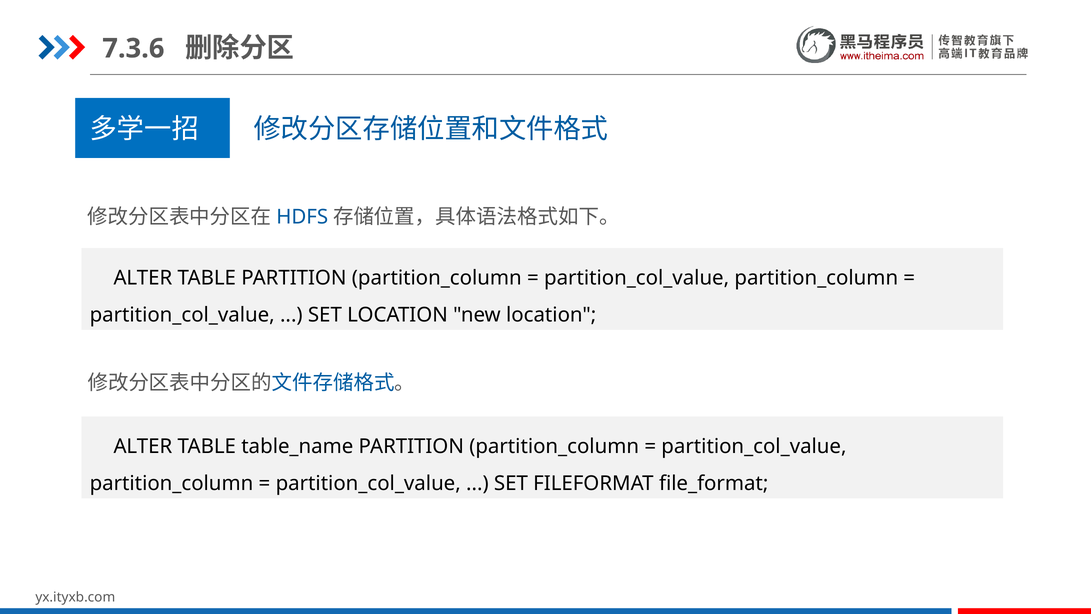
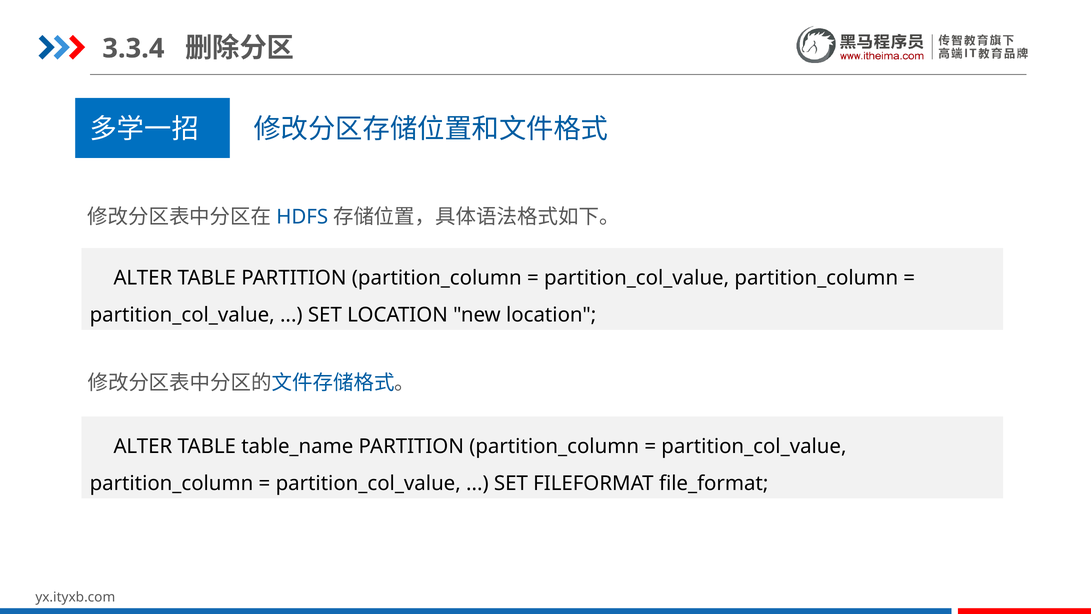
7.3.6: 7.3.6 -> 3.3.4 (133, 48)
